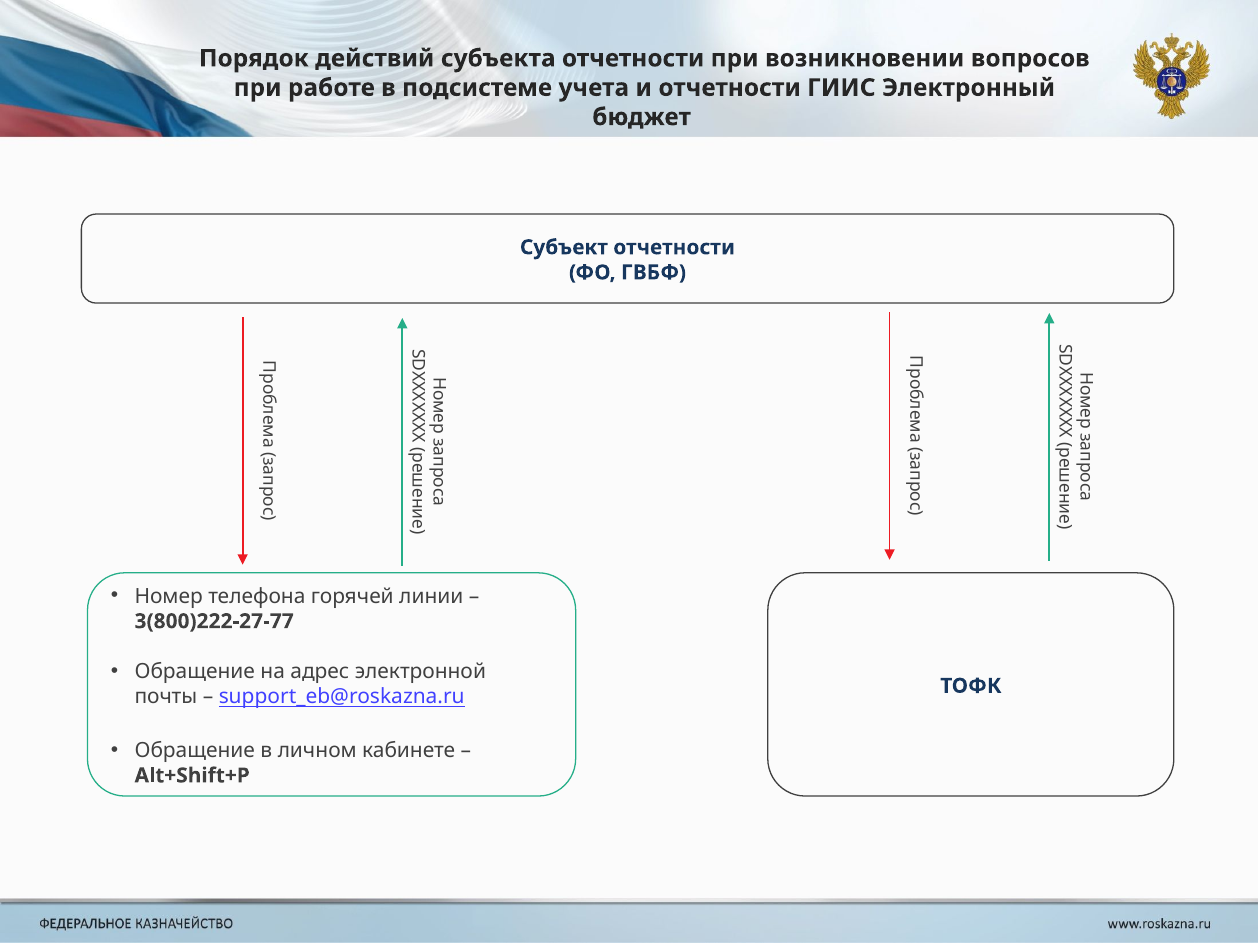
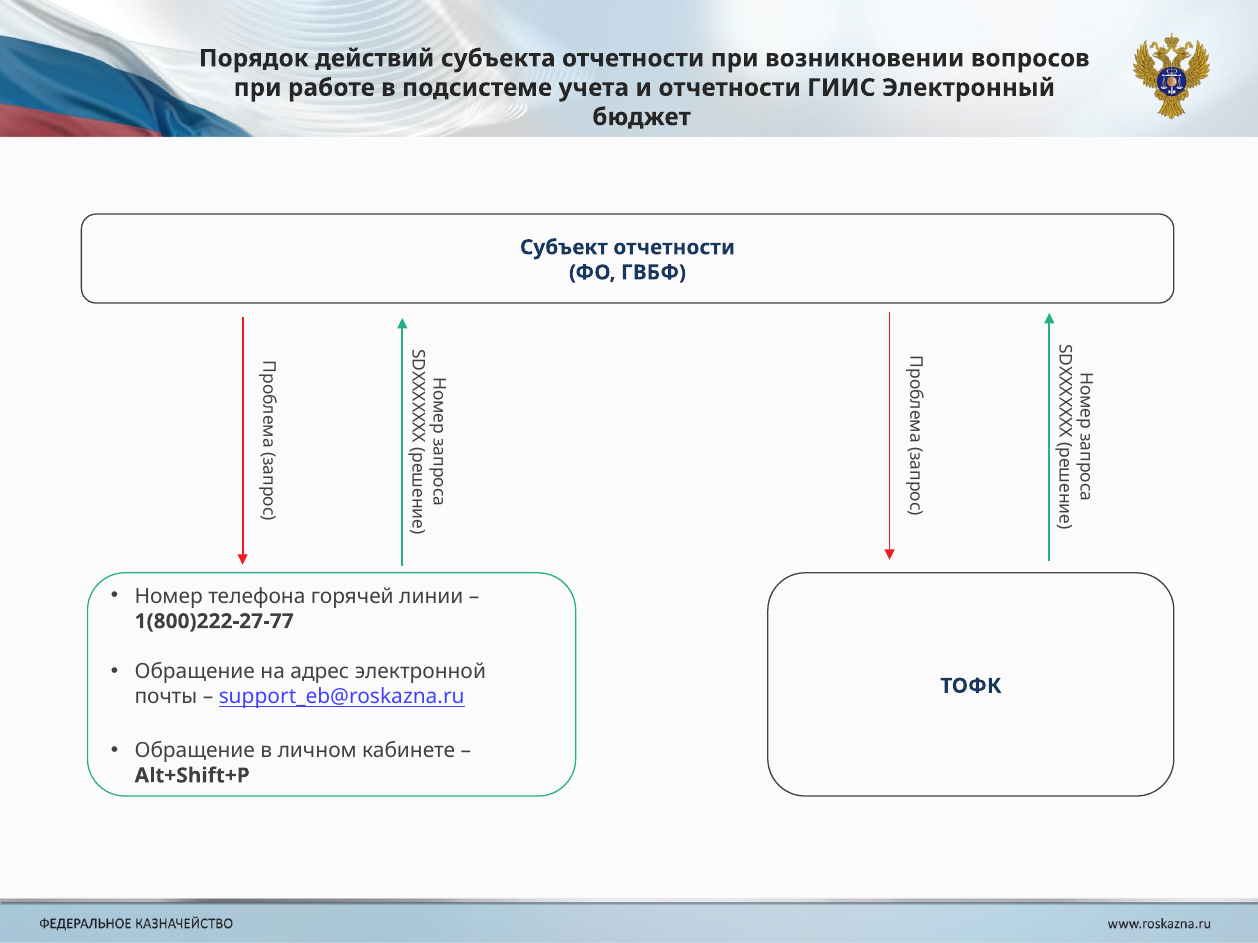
3(800)222-27-77: 3(800)222-27-77 -> 1(800)222-27-77 (214, 622)
